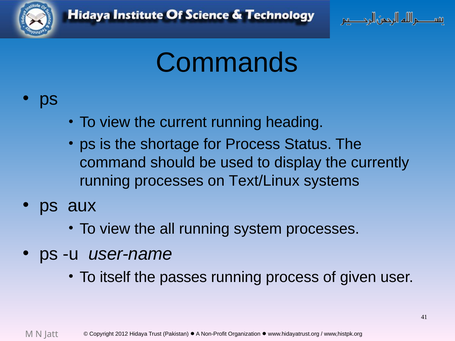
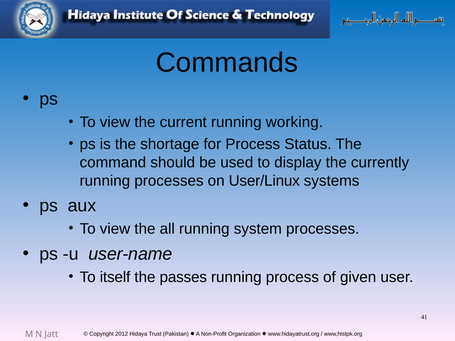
heading: heading -> working (294, 122)
Text/Linux: Text/Linux -> User/Linux (264, 181)
